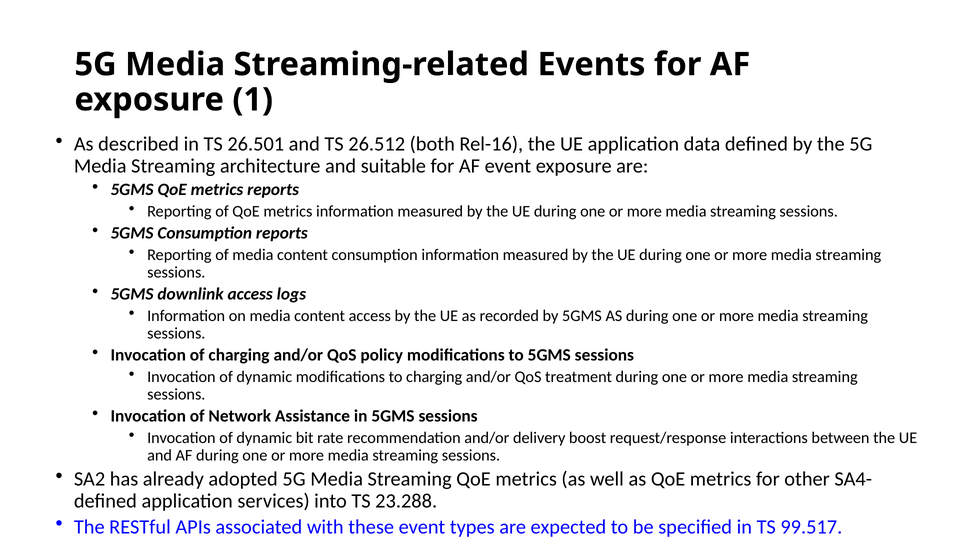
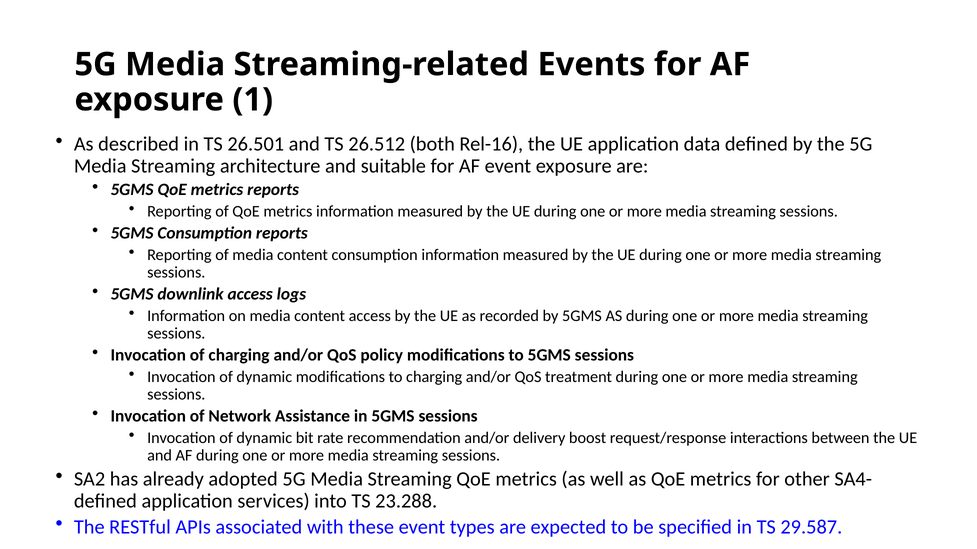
99.517: 99.517 -> 29.587 (811, 527)
